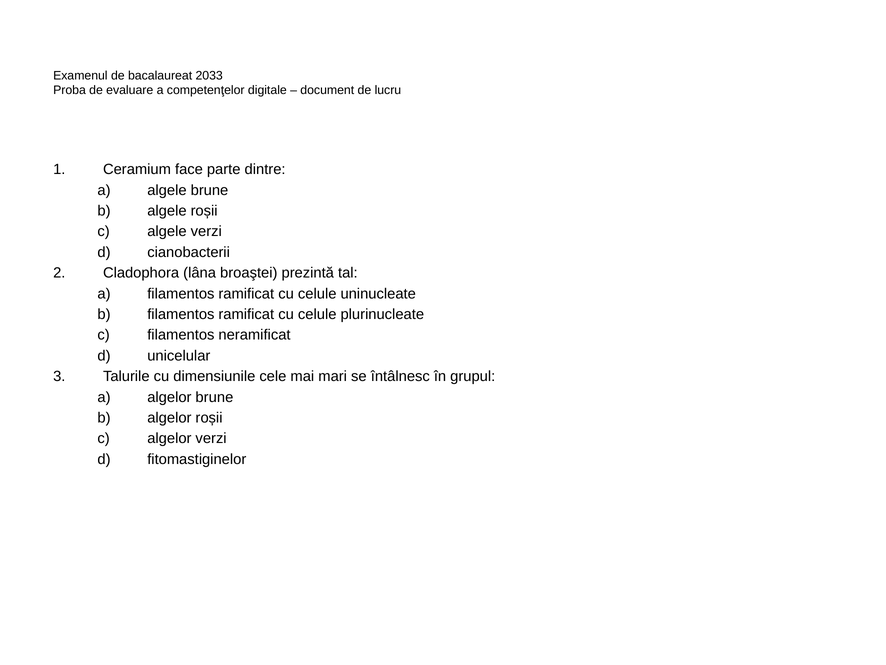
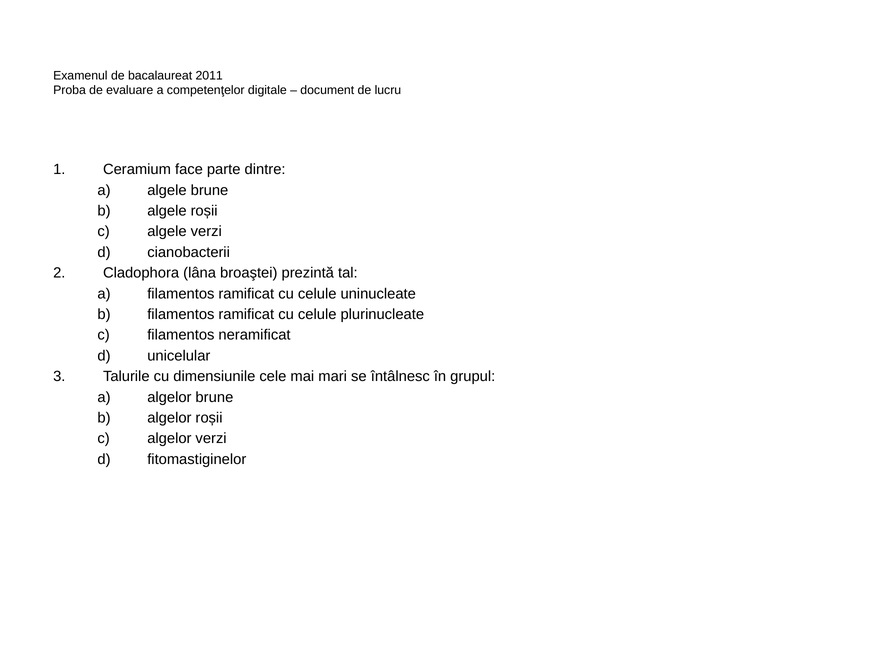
2033: 2033 -> 2011 (209, 75)
